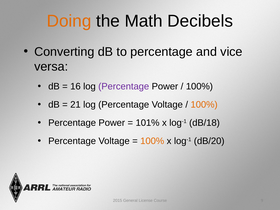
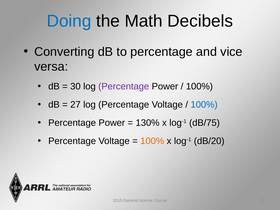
Doing colour: orange -> blue (69, 21)
16: 16 -> 30 (75, 87)
21: 21 -> 27 (75, 105)
100% colour: orange -> blue (204, 105)
101%: 101% -> 130% (148, 123)
dB/18: dB/18 -> dB/75 (204, 123)
